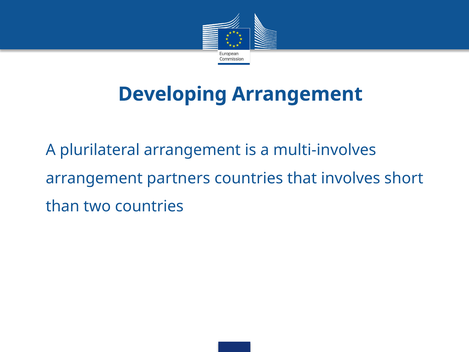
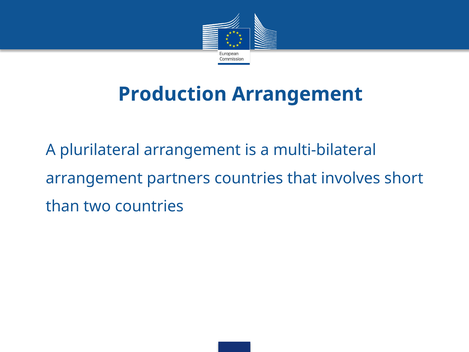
Developing: Developing -> Production (172, 94)
multi-involves: multi-involves -> multi-bilateral (325, 150)
